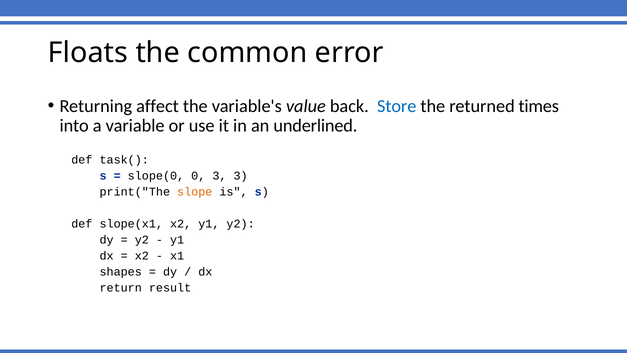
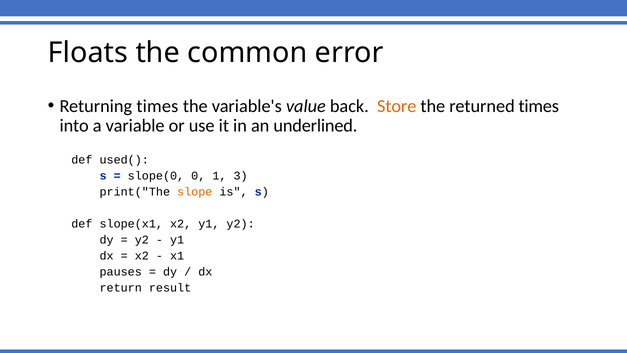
Returning affect: affect -> times (157, 106)
Store colour: blue -> orange (397, 106)
task(: task( -> used( (124, 160)
0 3: 3 -> 1 (219, 176)
shapes: shapes -> pauses (121, 271)
